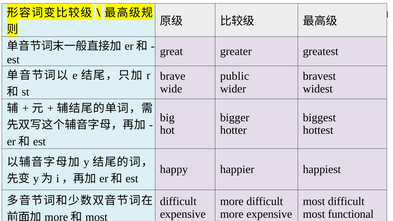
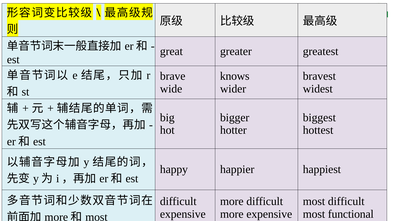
public: public -> knows (235, 76)
